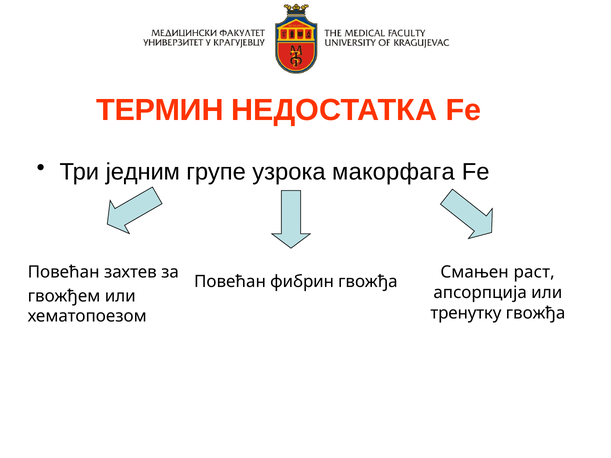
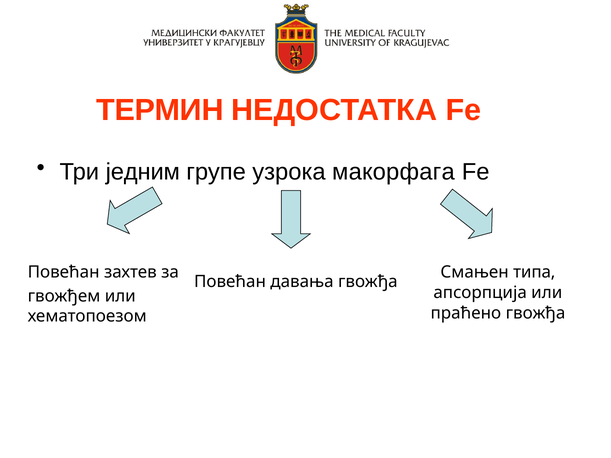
раст: раст -> типа (534, 272)
фибрин: фибрин -> давања (302, 282)
тренутку: тренутку -> праћено (466, 313)
